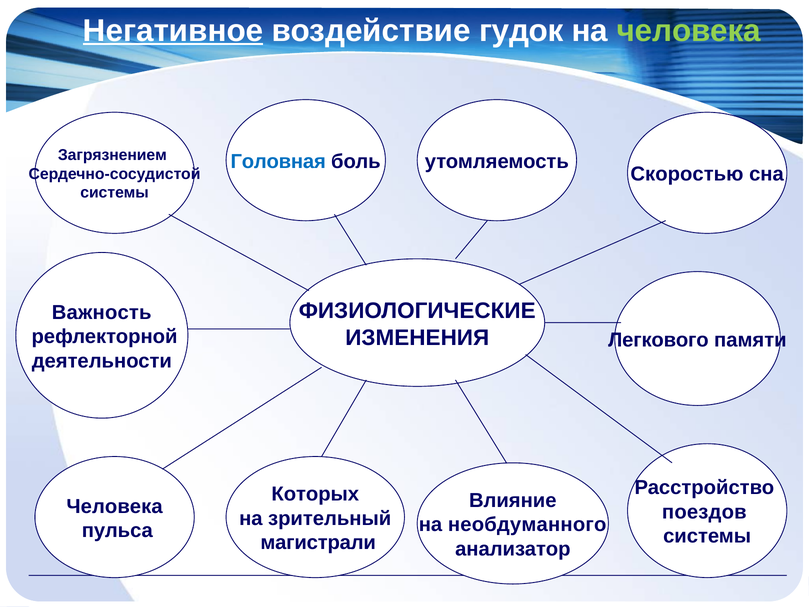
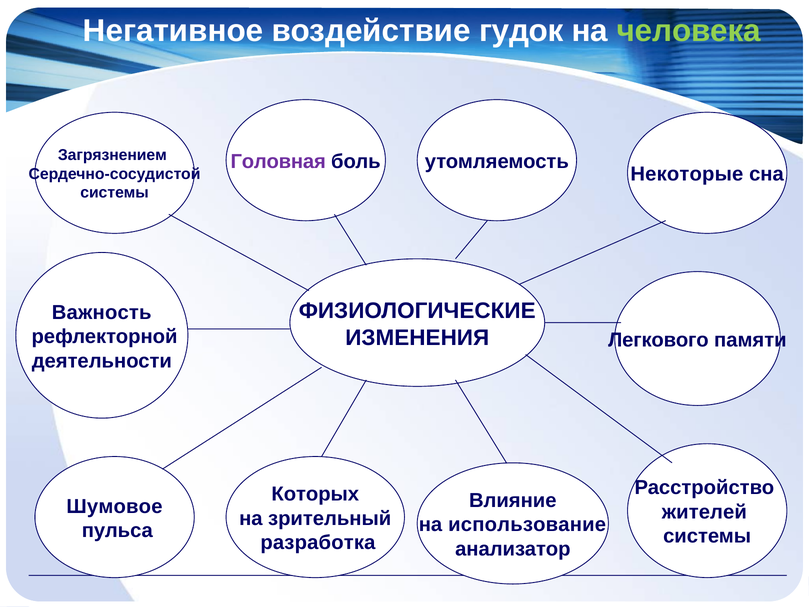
Негативное underline: present -> none (173, 31)
Головная colour: blue -> purple (278, 161)
Скоростью: Скоростью -> Некоторые (687, 174)
Человека: Человека -> Шумовое (114, 506)
поездов: поездов -> жителей (704, 512)
необдуманного: необдуманного -> использование (527, 525)
магистрали: магистрали -> разработка (318, 543)
